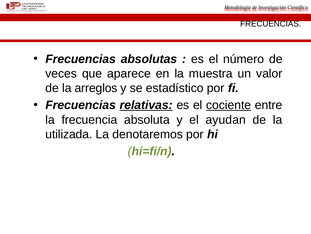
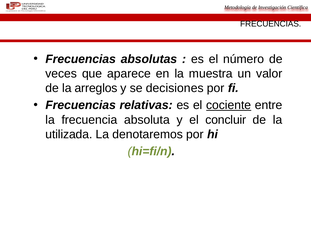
estadístico: estadístico -> decisiones (175, 88)
relativas underline: present -> none (146, 105)
ayudan: ayudan -> concluir (226, 119)
